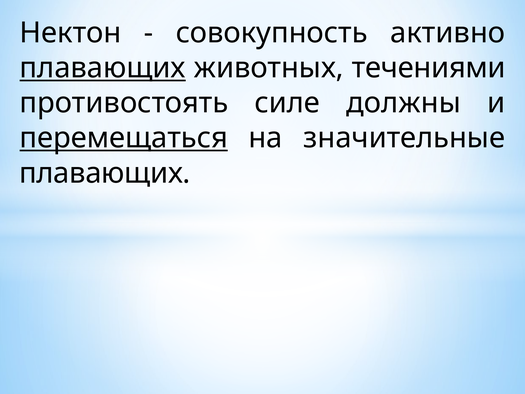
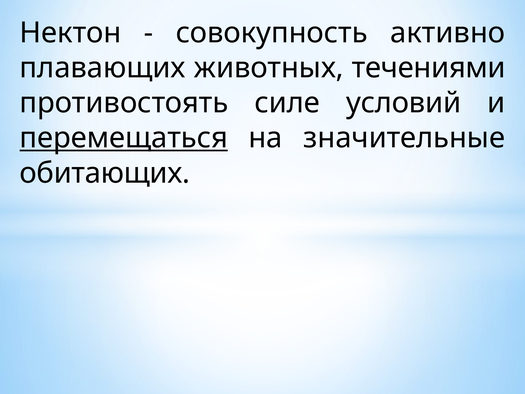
плавающих underline: present -> none (103, 68)
должны: должны -> условий (404, 103)
плавающих: плавающих -> обитающих (105, 173)
